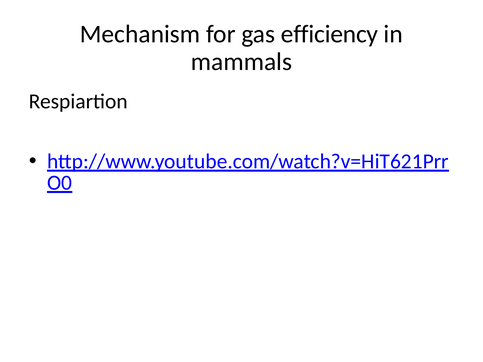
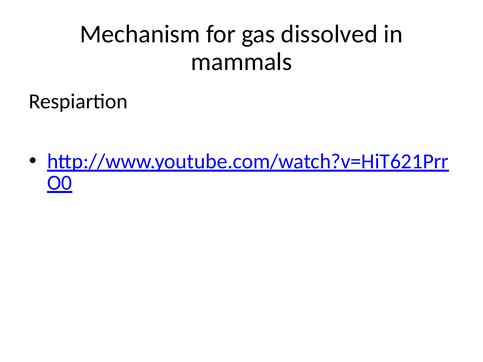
efficiency: efficiency -> dissolved (329, 34)
